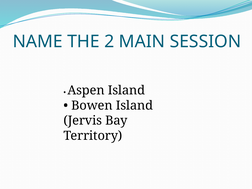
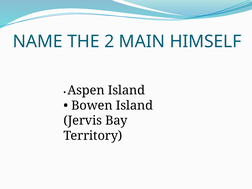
SESSION: SESSION -> HIMSELF (205, 42)
